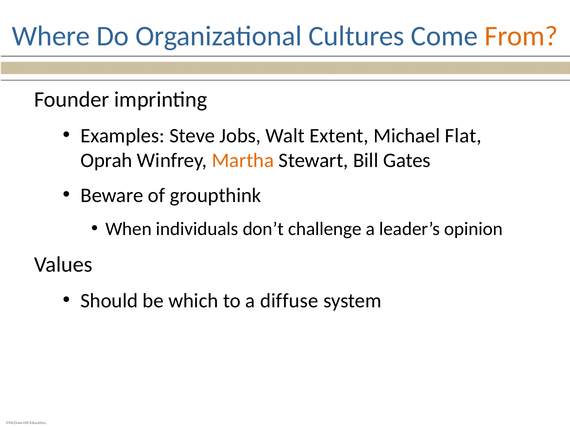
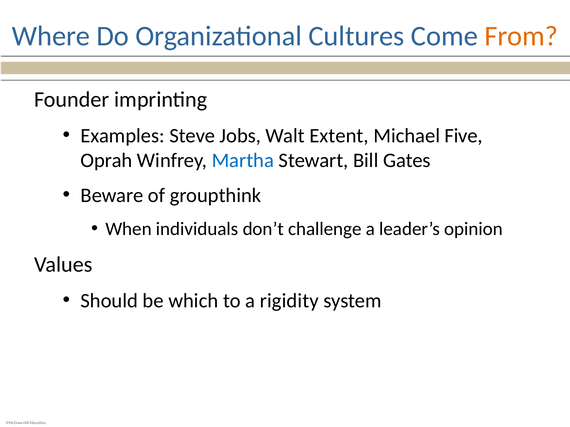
Flat: Flat -> Five (464, 136)
Martha colour: orange -> blue (243, 160)
diffuse: diffuse -> rigidity (289, 301)
